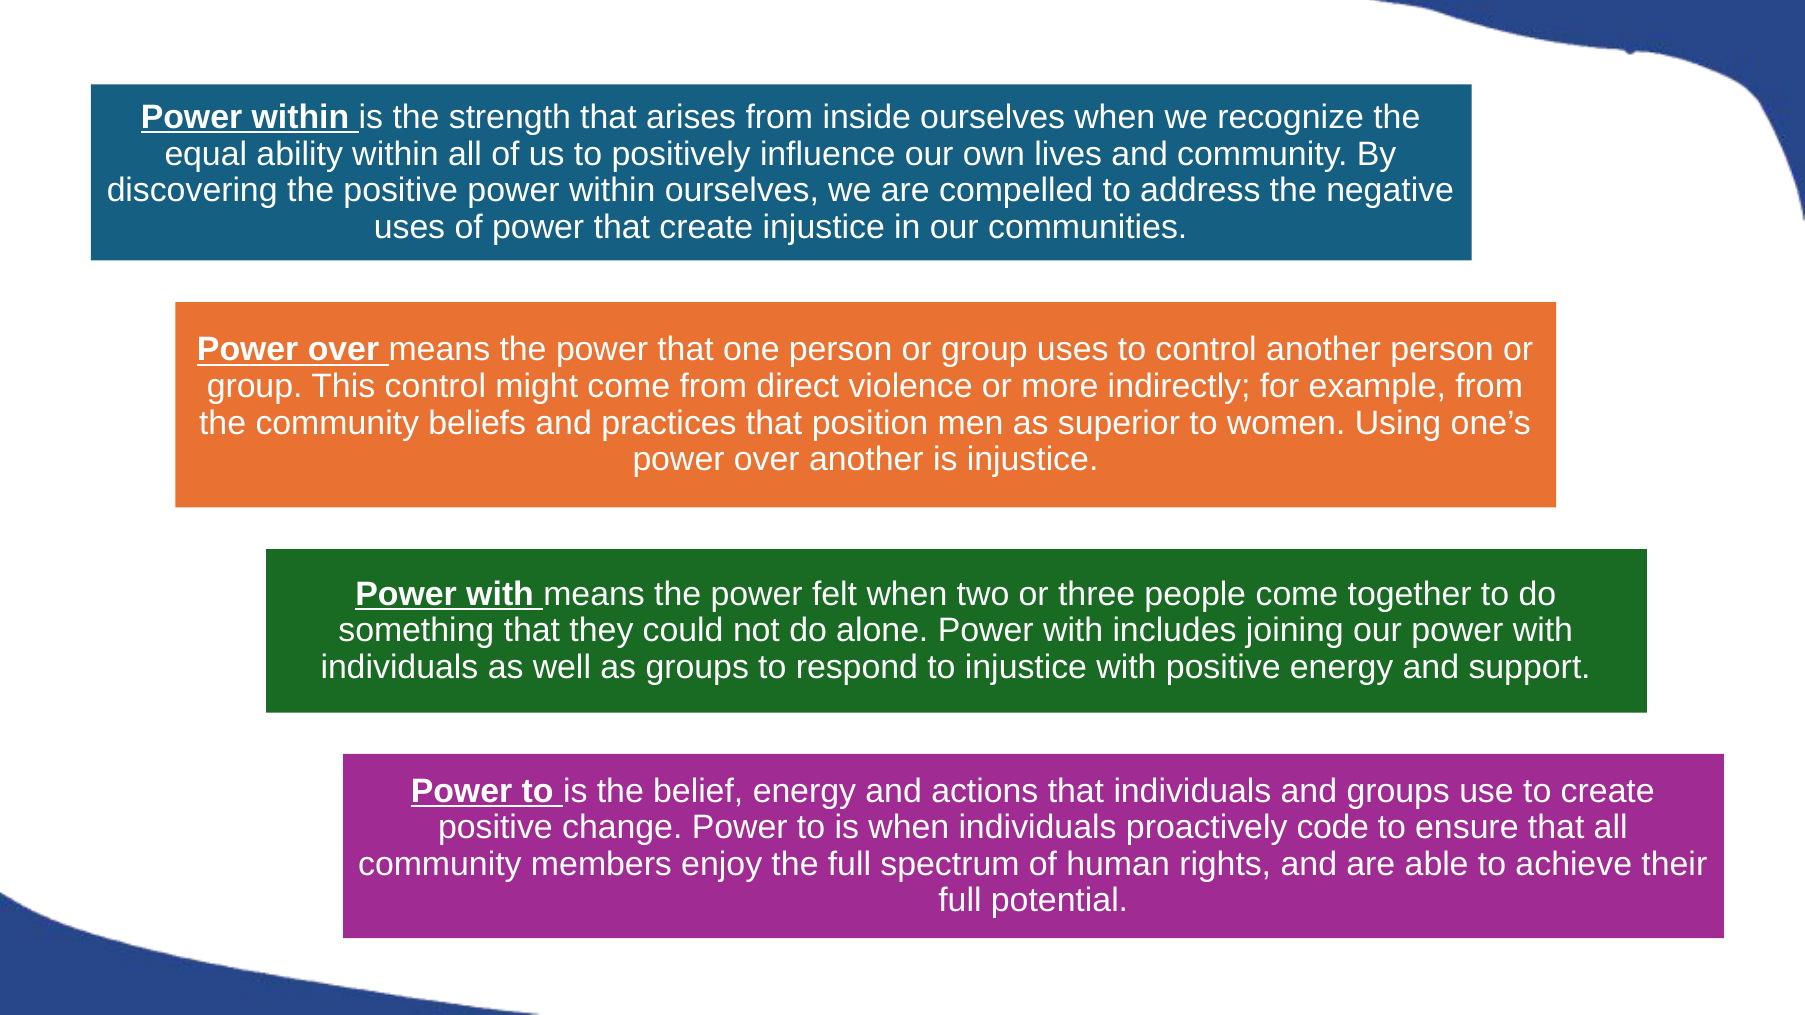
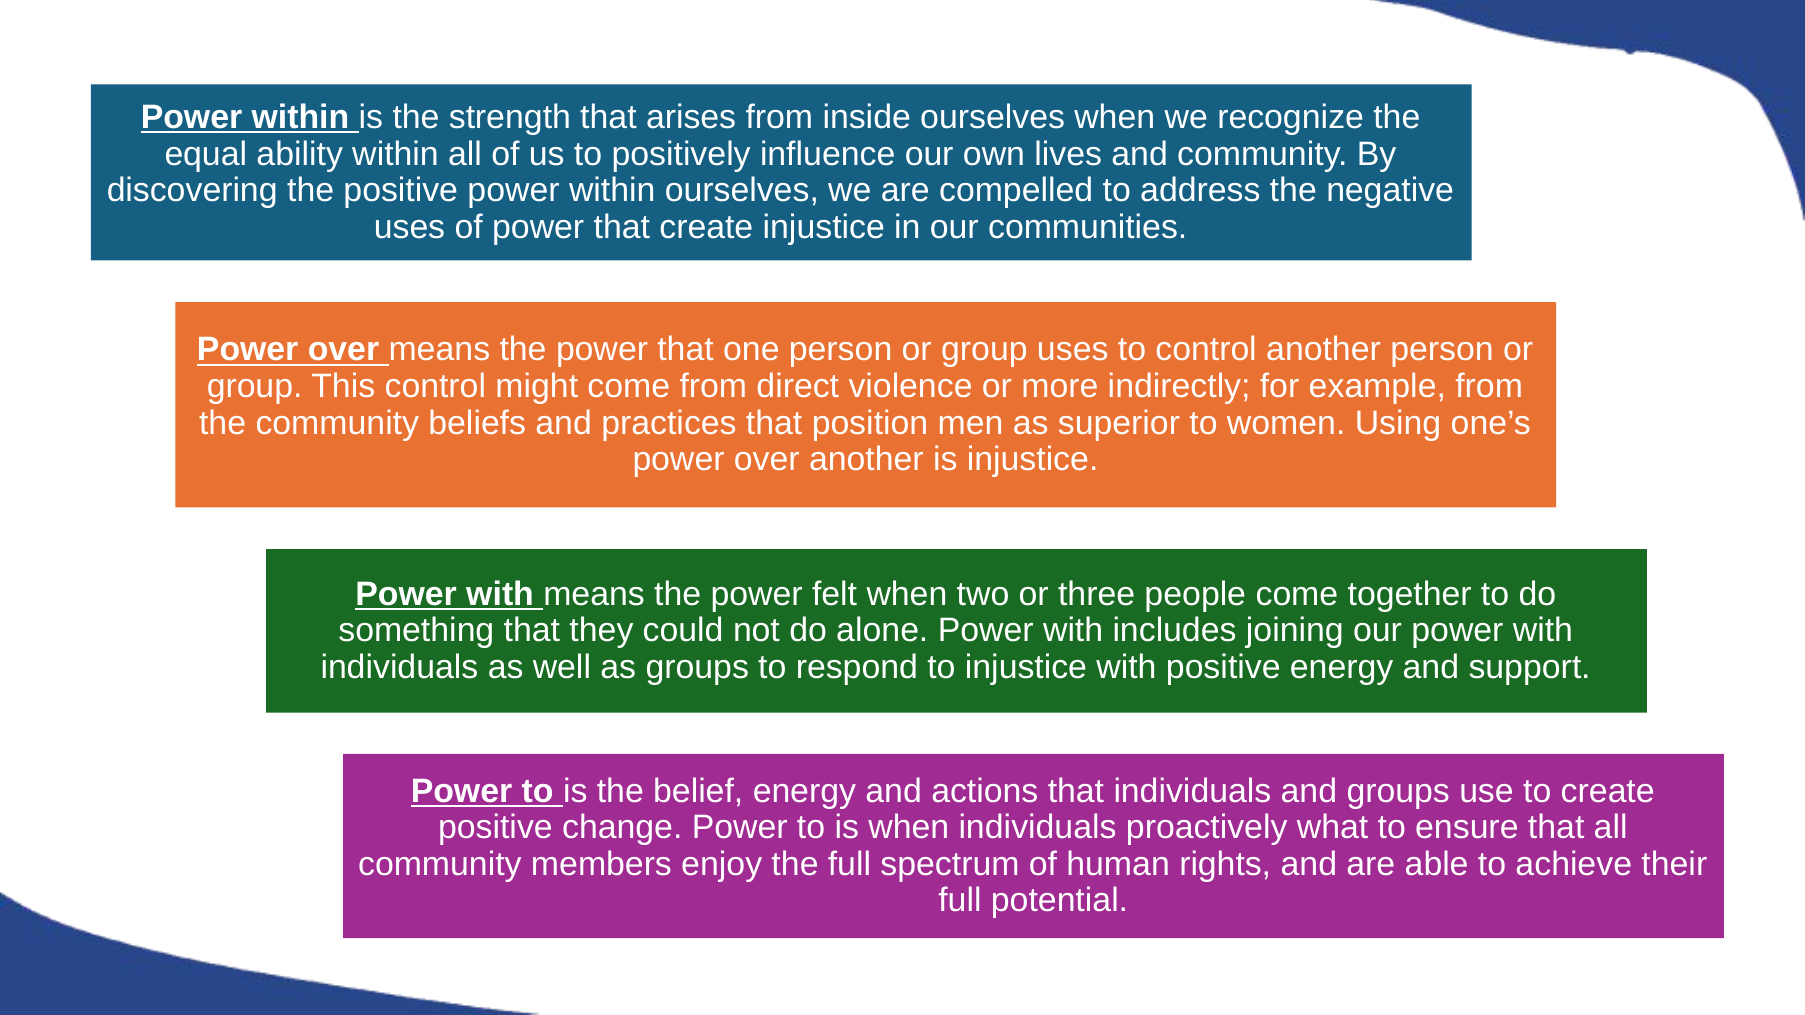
code: code -> what (1333, 828)
